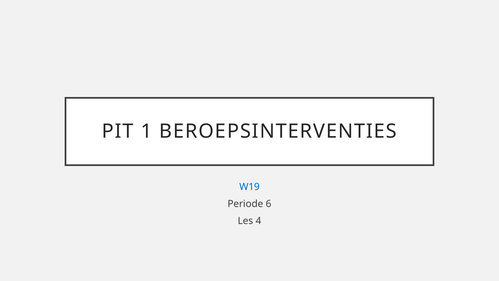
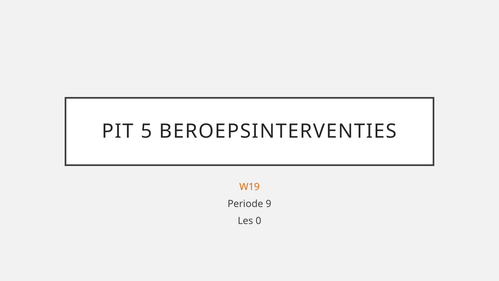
1: 1 -> 5 (146, 131)
W19 colour: blue -> orange (250, 187)
6: 6 -> 9 (269, 204)
4: 4 -> 0 (258, 221)
